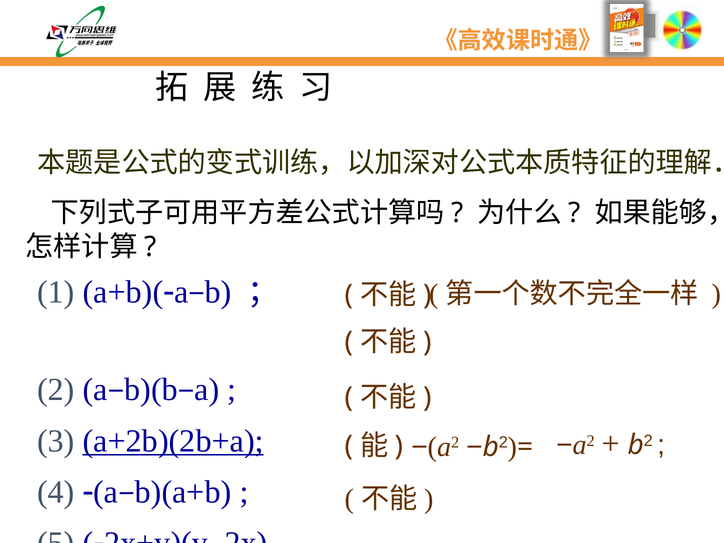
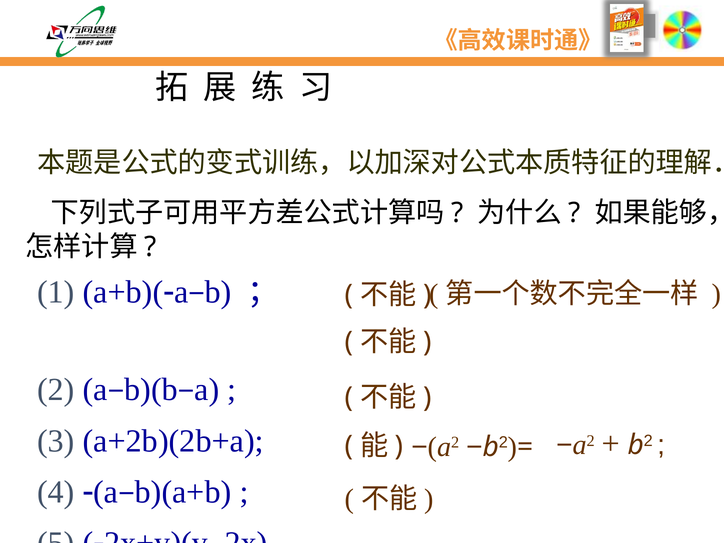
a+2b)(2b+a underline: present -> none (173, 441)
